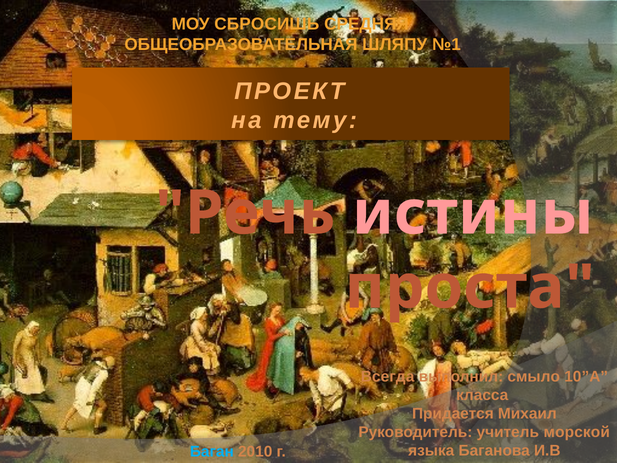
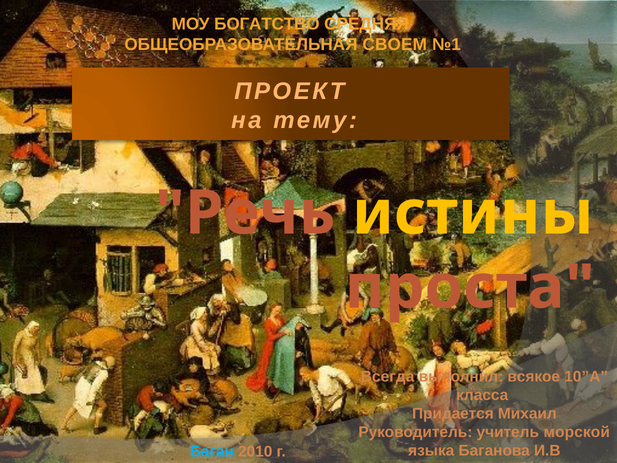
СБРОСИШЬ: СБРОСИШЬ -> БОГАТСТВО (267, 24)
ШЛЯПУ: ШЛЯПУ -> СВОЕМ (395, 45)
истины colour: pink -> yellow (473, 213)
смыло: смыло -> всякое (534, 376)
